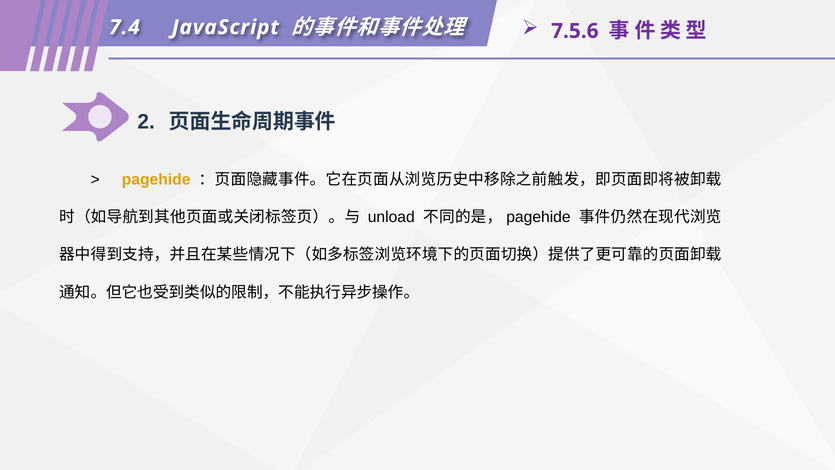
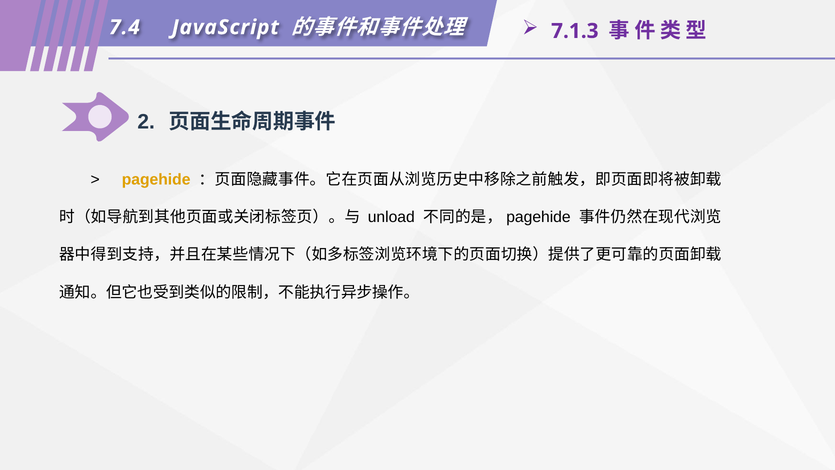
7.5.6: 7.5.6 -> 7.1.3 (575, 31)
